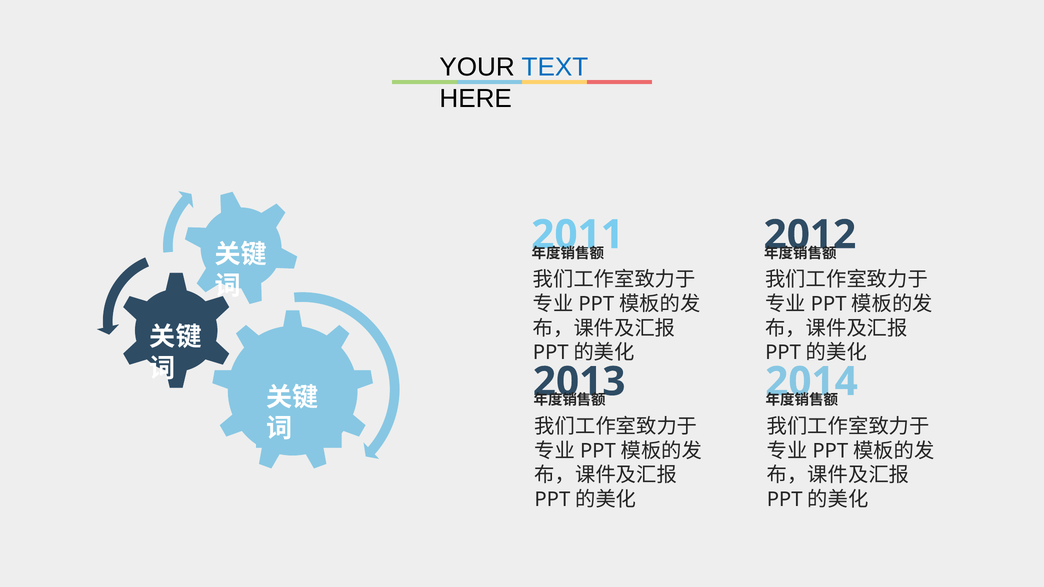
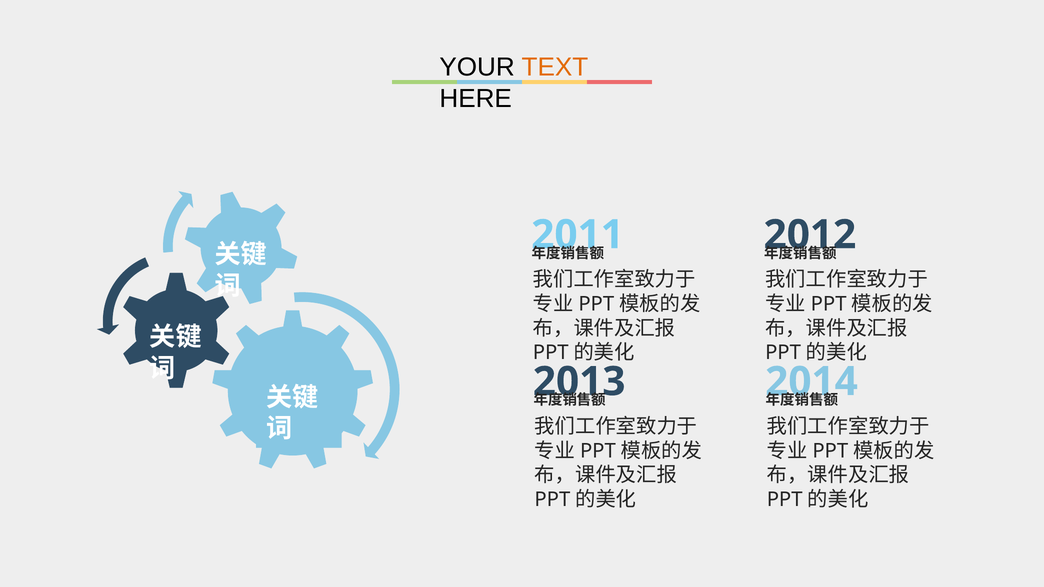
TEXT colour: blue -> orange (555, 67)
